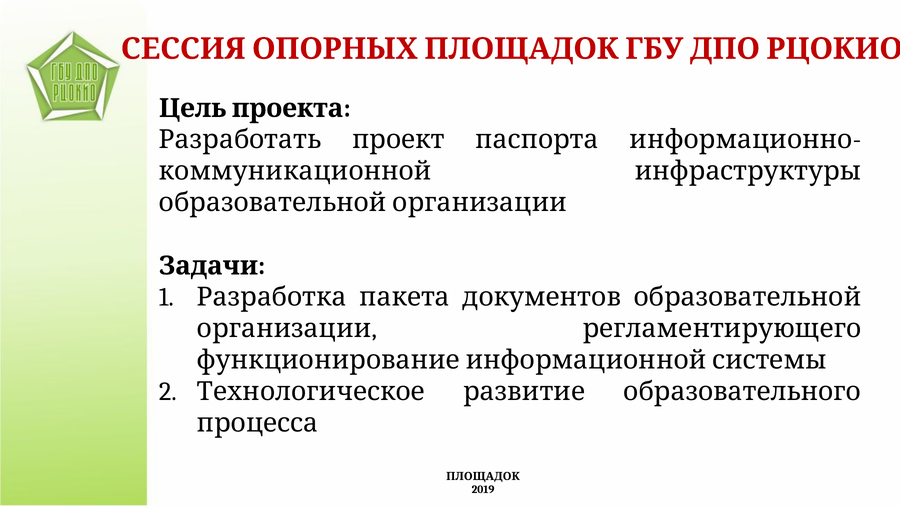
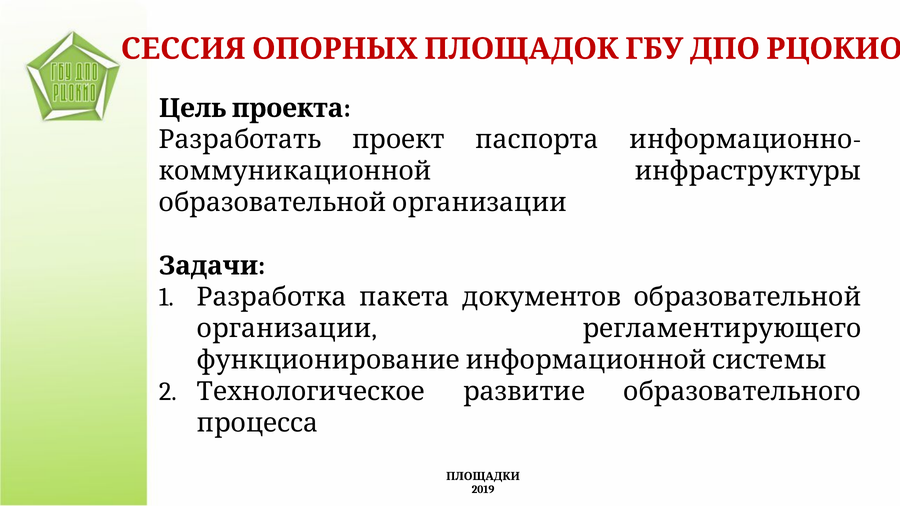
ПЛОЩАДОК: ПЛОЩАДОК -> ПЛОЩАДКИ (483, 477)
